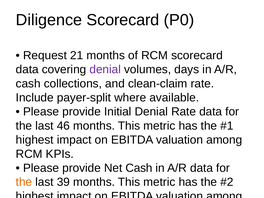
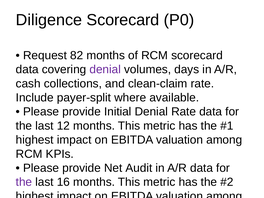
21: 21 -> 82 (77, 55)
46: 46 -> 12 (63, 126)
Net Cash: Cash -> Audit (139, 168)
the colour: orange -> purple (24, 182)
39: 39 -> 16 (63, 182)
